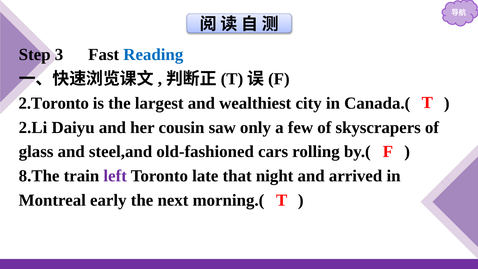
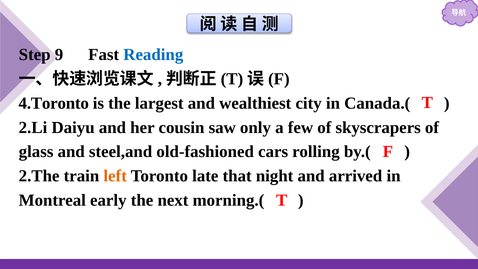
3: 3 -> 9 (59, 55)
2.Toronto: 2.Toronto -> 4.Toronto (54, 103)
8.The: 8.The -> 2.The (39, 176)
left colour: purple -> orange (115, 176)
